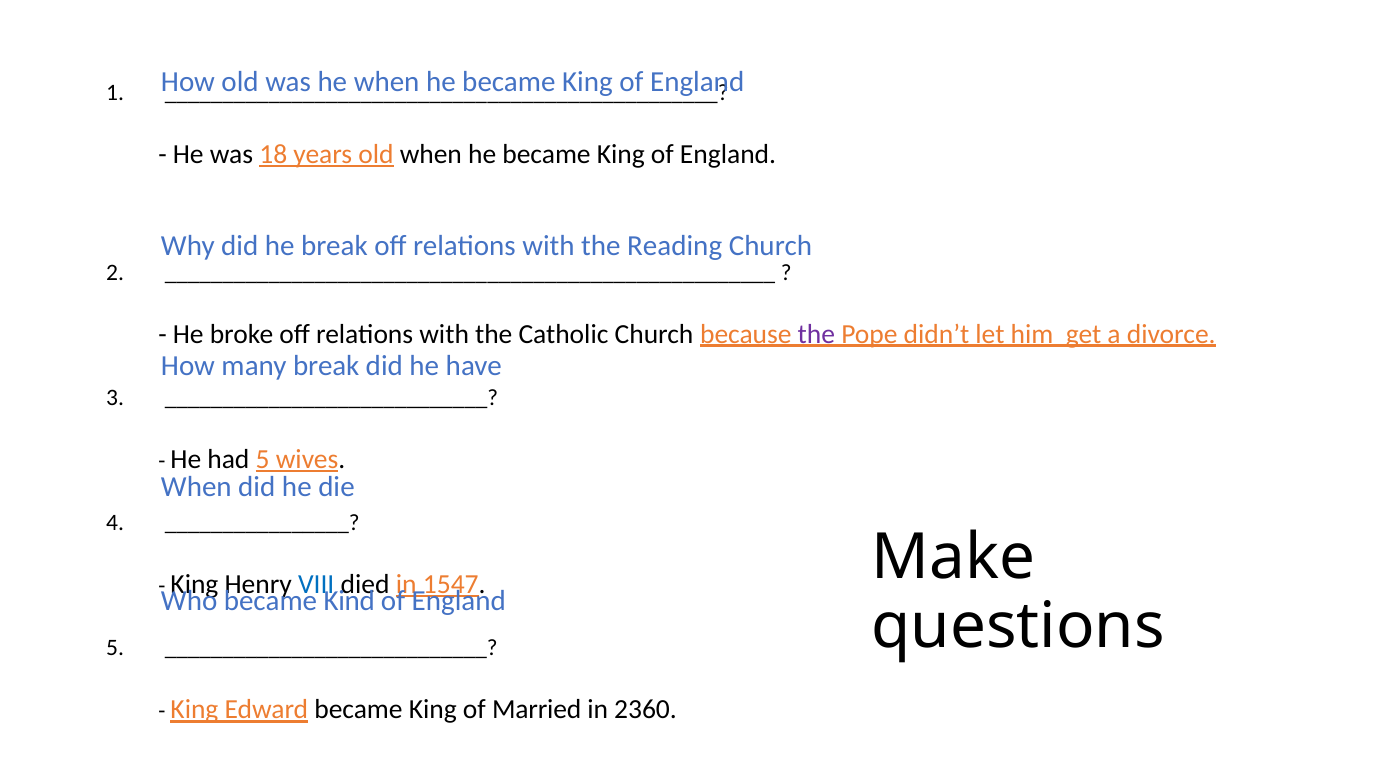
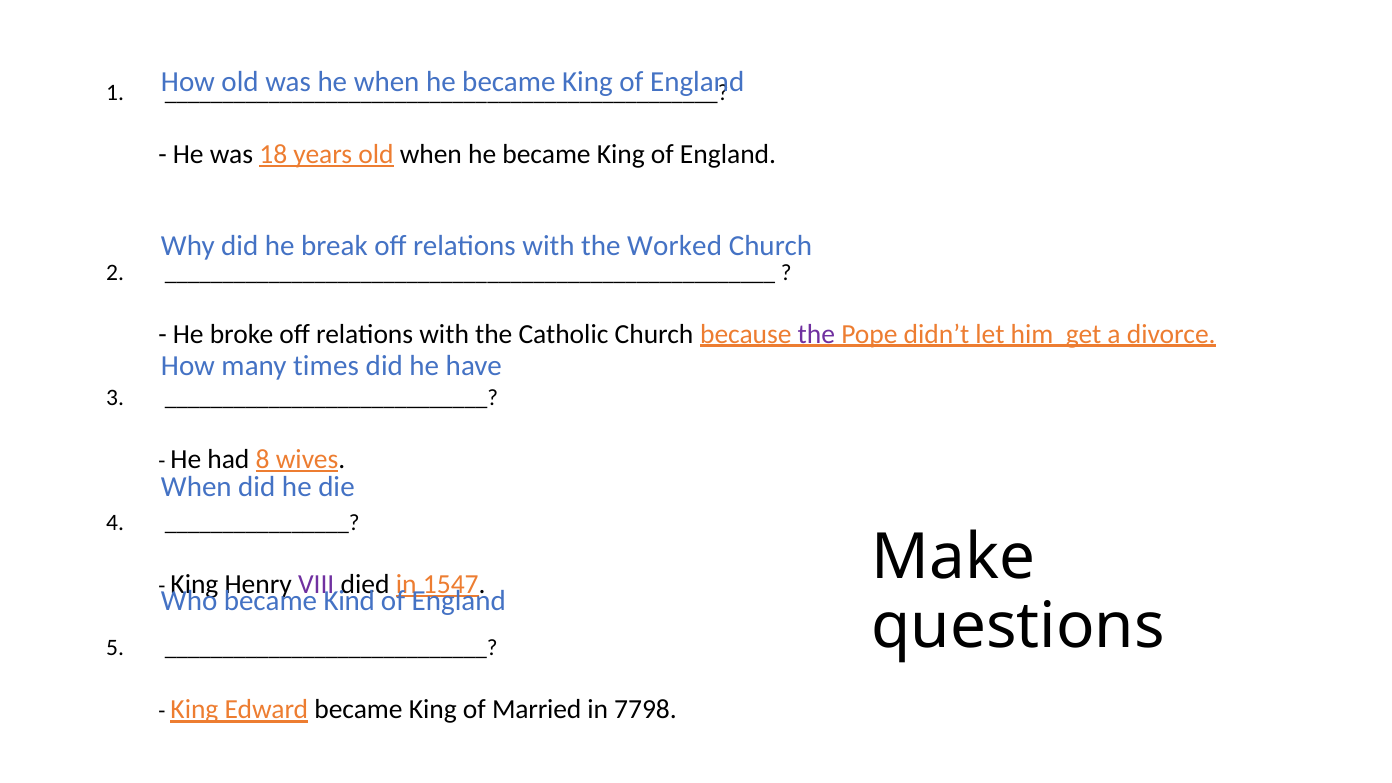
Reading: Reading -> Worked (675, 246)
many break: break -> times (326, 366)
had 5: 5 -> 8 (263, 459)
VIII colour: blue -> purple (316, 584)
2360: 2360 -> 7798 (646, 709)
